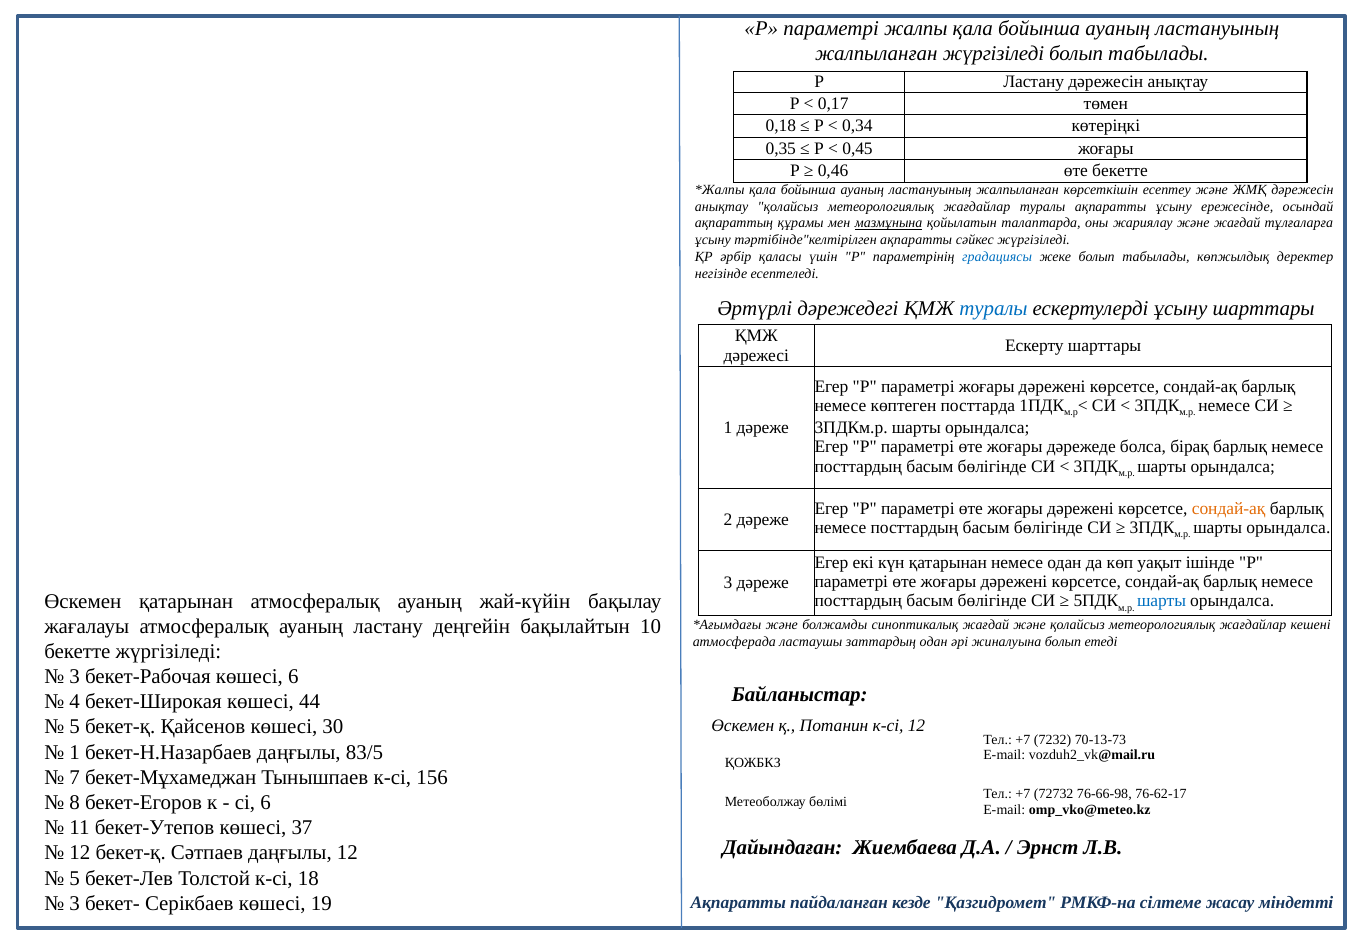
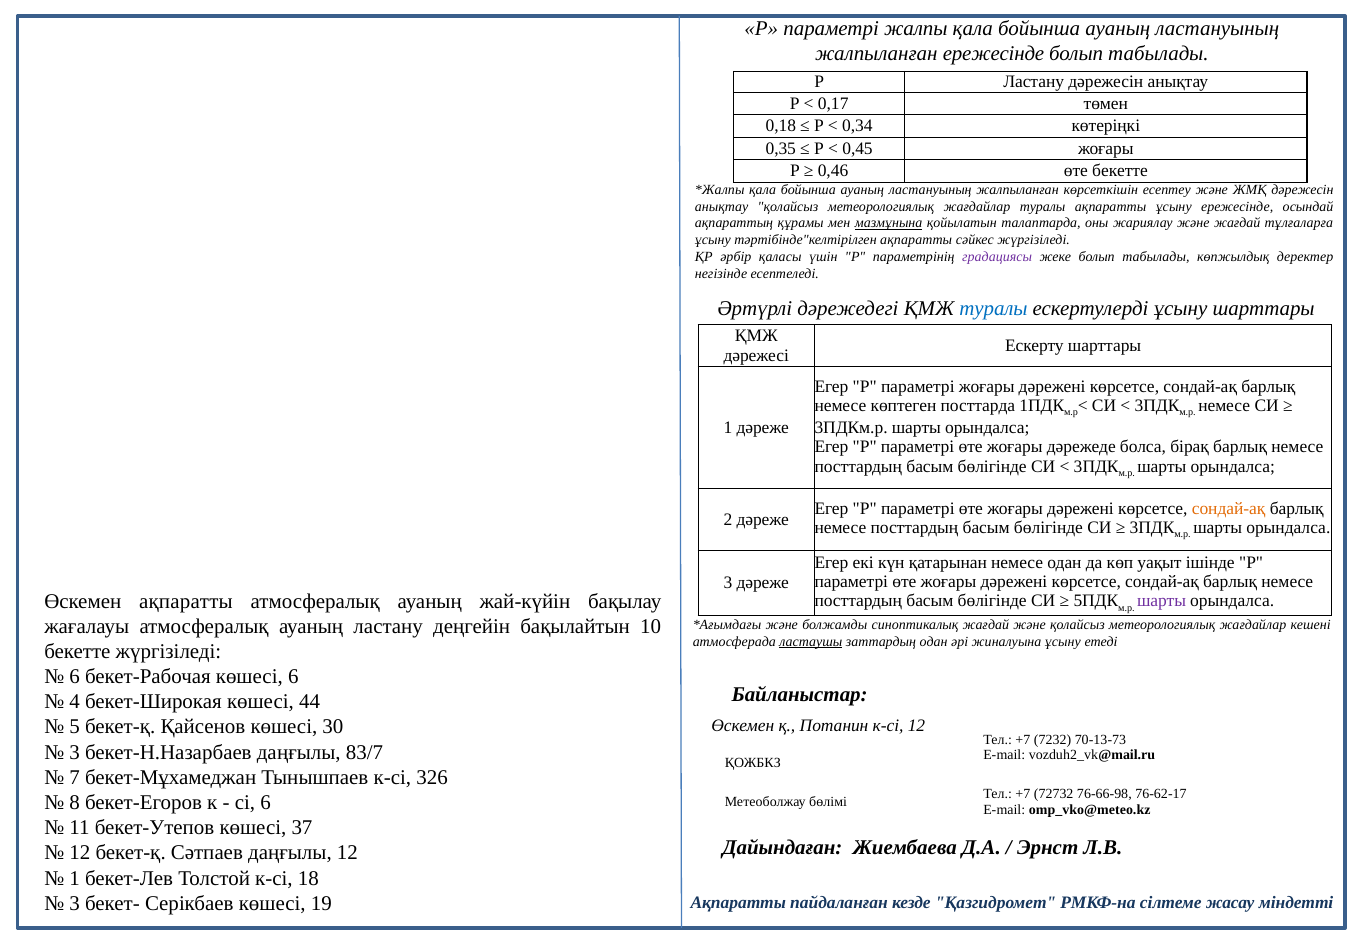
жалпыланған жүргізіледі: жүргізіледі -> ережесінде (994, 54)
градациясы colour: blue -> purple (997, 257)
Өскемен қатарынан: қатарынан -> ақпаратты (186, 601)
шарты colour: blue -> purple (1162, 601)
ластаушы underline: none -> present (811, 641)
жиналуына болып: болып -> ұсыну (1063, 641)
3: 3 -> 6 (75, 676)
1: 1 -> 3 (75, 752)
83/5: 83/5 -> 83/7 (365, 752)
156: 156 -> 326 (432, 777)
5: 5 -> 1 (75, 878)
